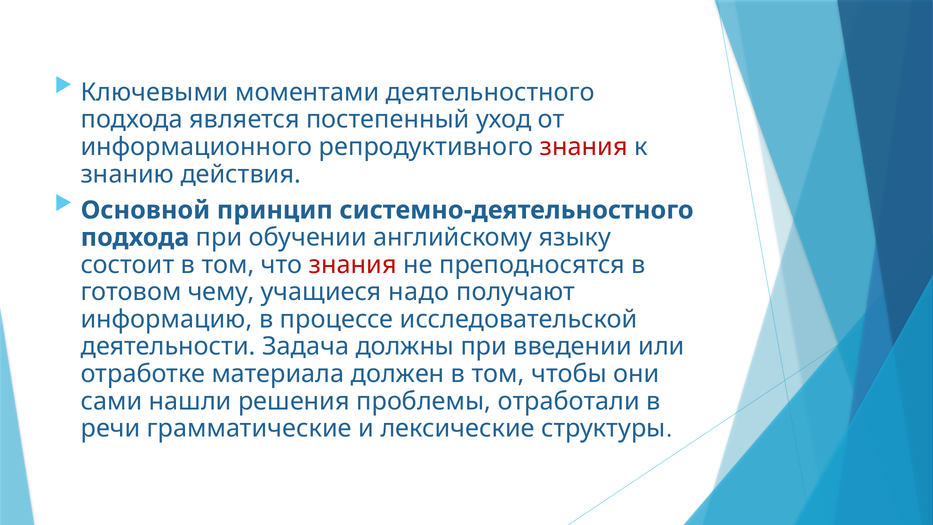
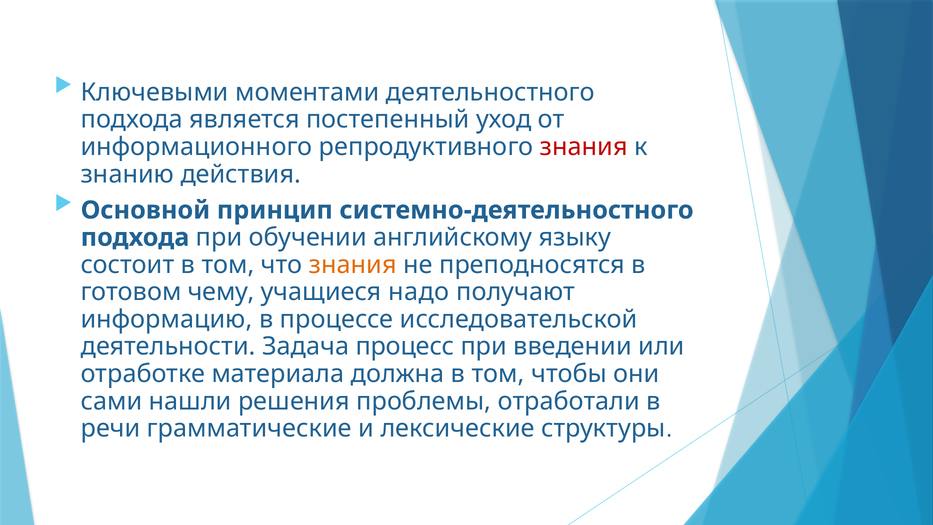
знания colour: red -> orange (353, 265)
должны: должны -> процесс (405, 346)
должен: должен -> должна (398, 374)
